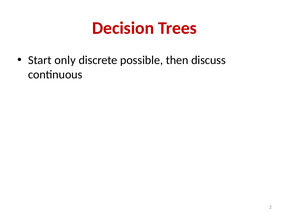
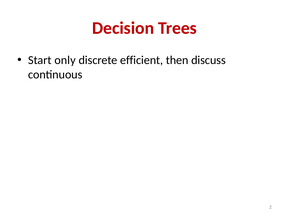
possible: possible -> efficient (142, 60)
